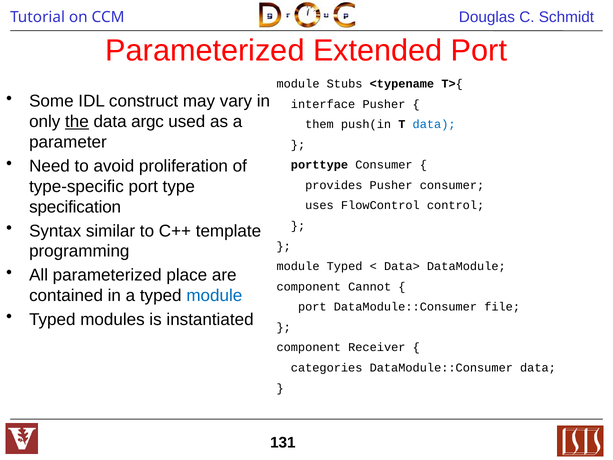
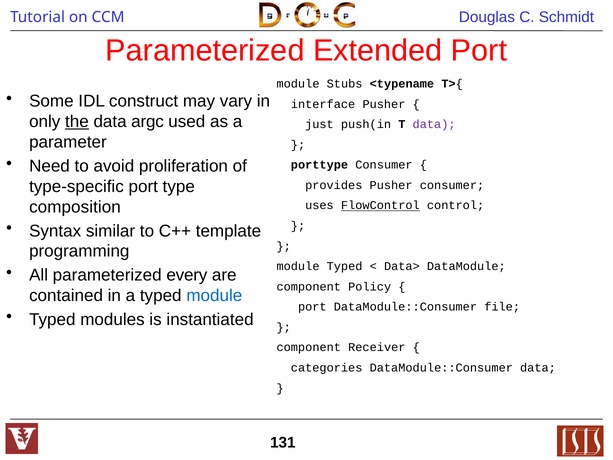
them: them -> just (319, 124)
data colour: blue -> purple (434, 124)
specification: specification -> composition (75, 207)
FlowControl underline: none -> present (380, 205)
place: place -> every (187, 275)
Cannot: Cannot -> Policy (370, 287)
